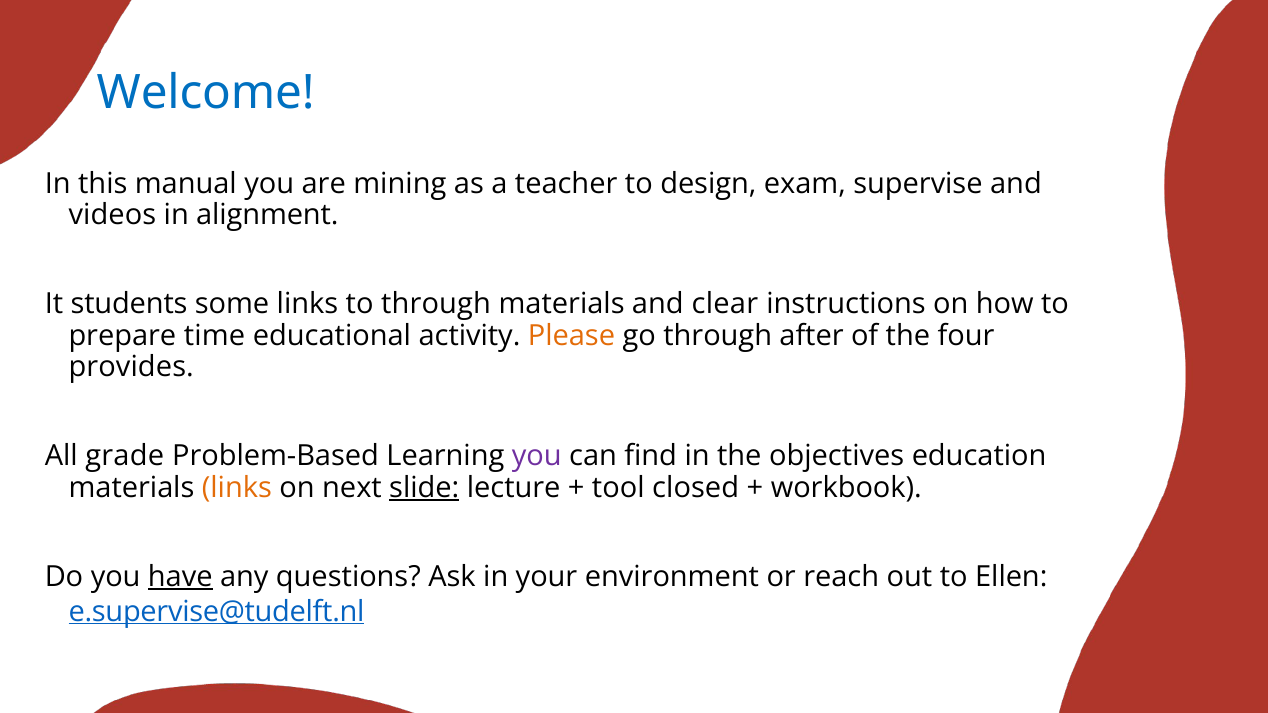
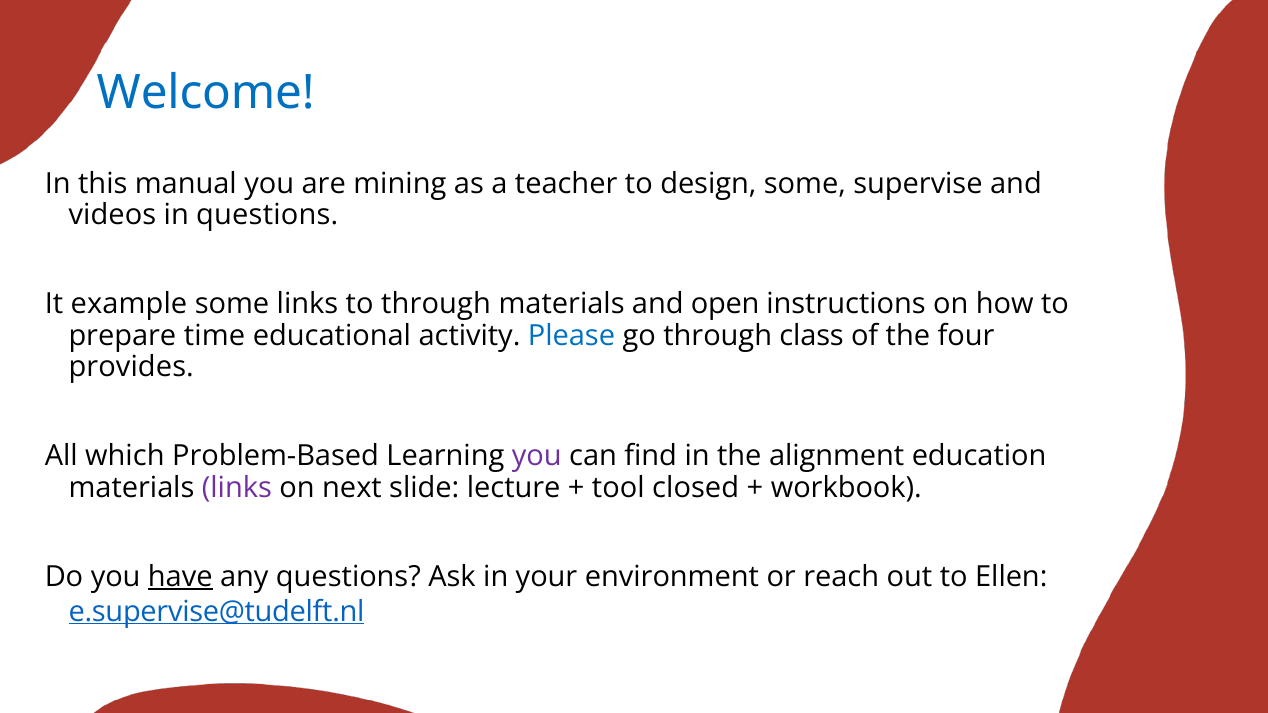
design exam: exam -> some (805, 184)
in alignment: alignment -> questions (267, 215)
students: students -> example (129, 304)
clear: clear -> open (725, 304)
Please colour: orange -> blue (571, 336)
after: after -> class (812, 336)
grade: grade -> which (125, 456)
objectives: objectives -> alignment (837, 456)
links colour: orange -> purple (237, 488)
slide underline: present -> none (424, 488)
